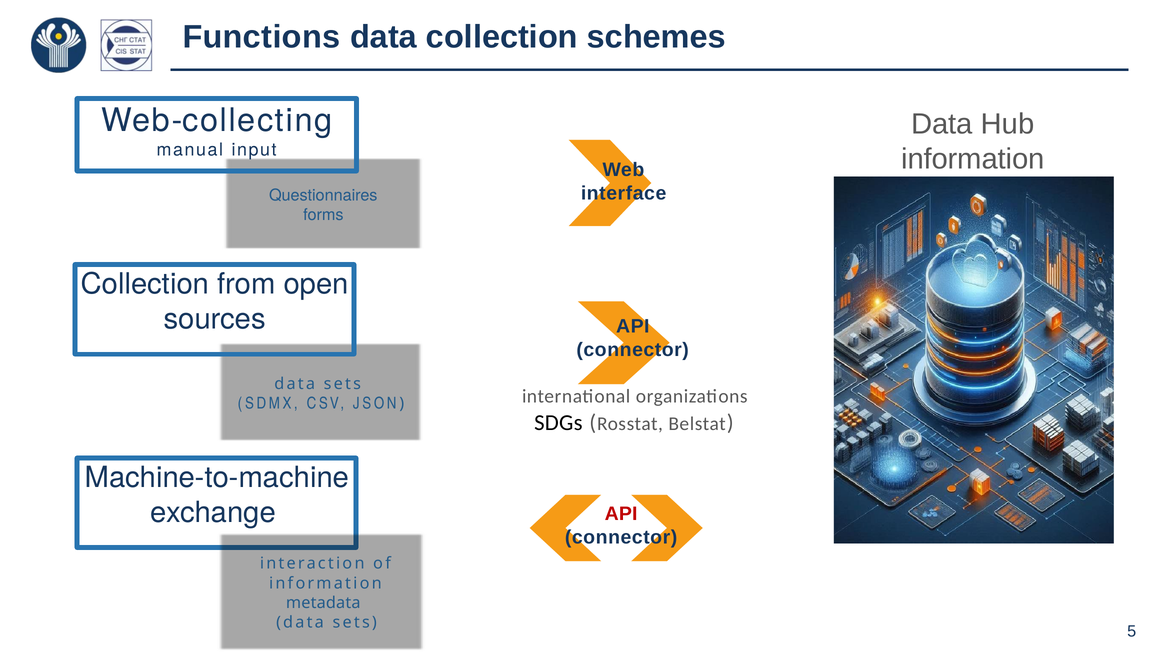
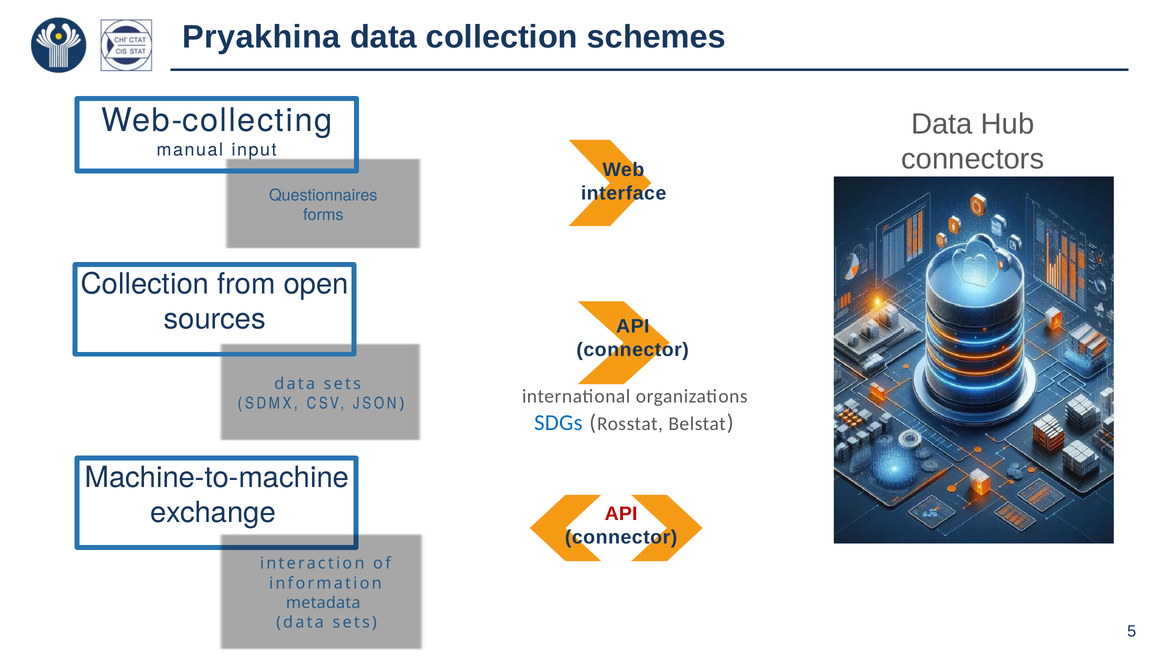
Functions: Functions -> Pryakhina (261, 37)
information: information -> connectors (973, 159)
SDGs colour: black -> blue (558, 423)
